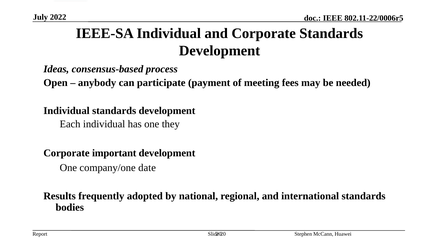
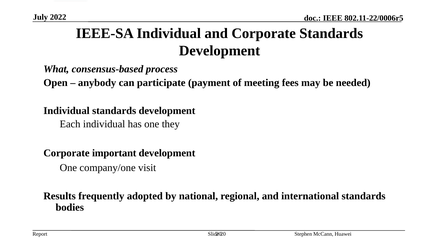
Ideas: Ideas -> What (56, 69)
date: date -> visit (147, 168)
